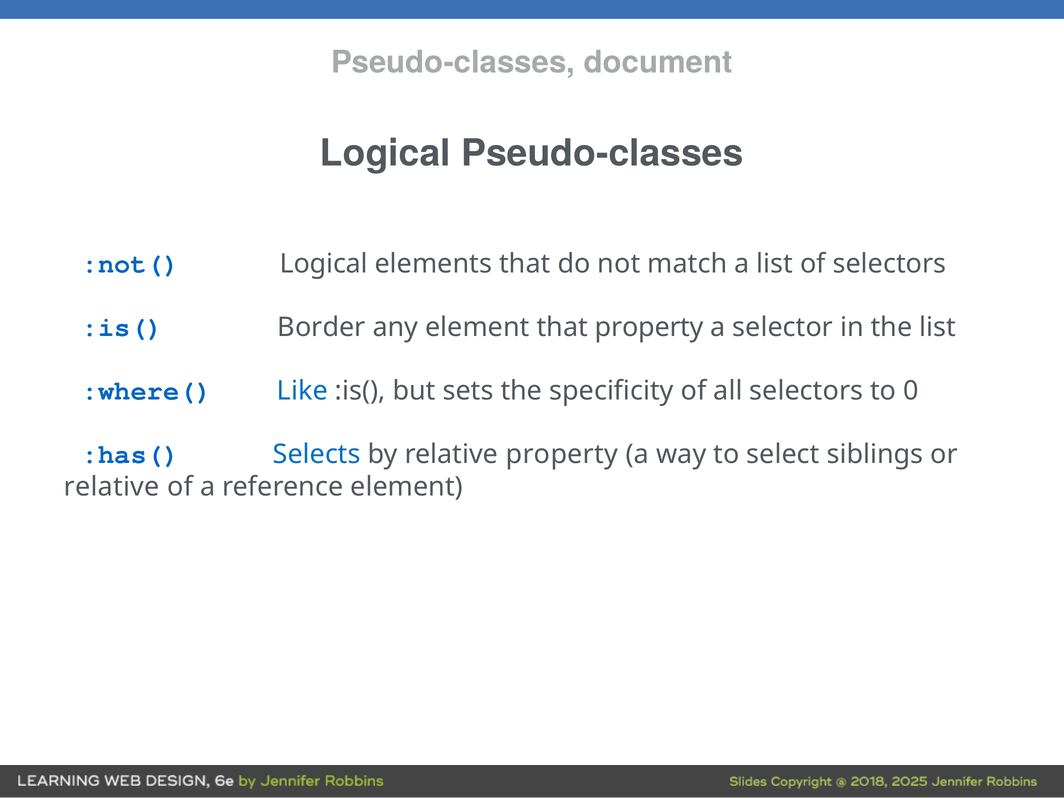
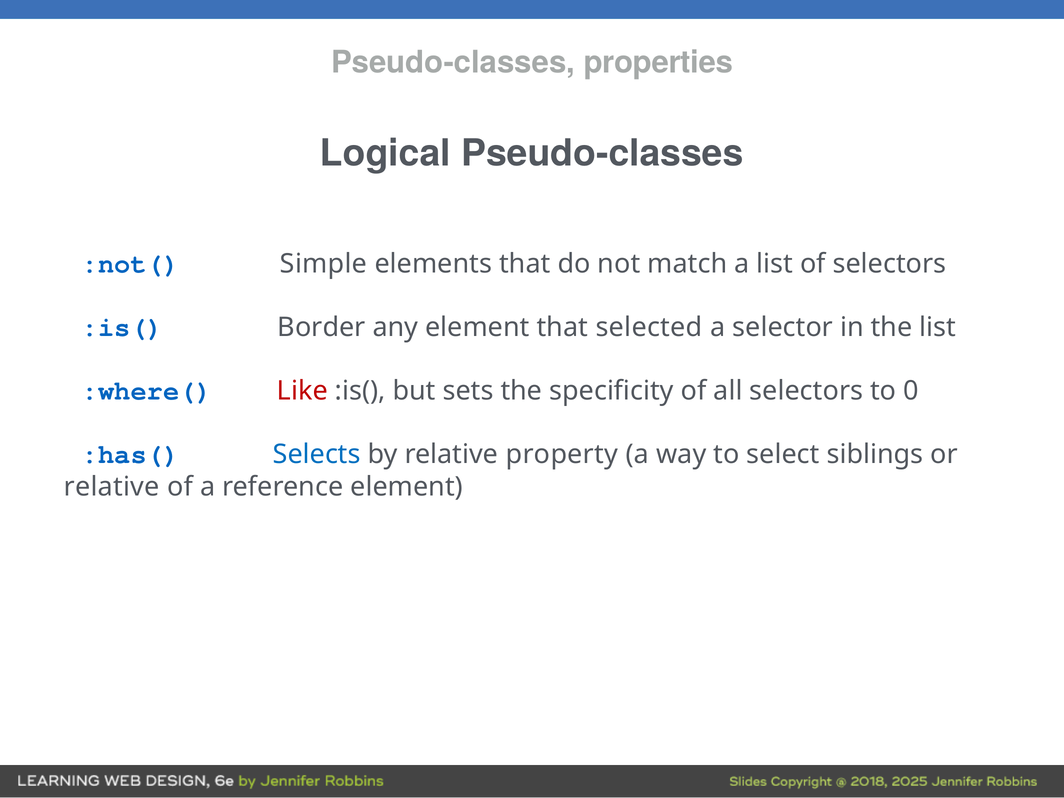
document: document -> properties (658, 63)
:not( Logical: Logical -> Simple (324, 264)
that property: property -> selected (649, 327)
Like colour: blue -> red (302, 391)
